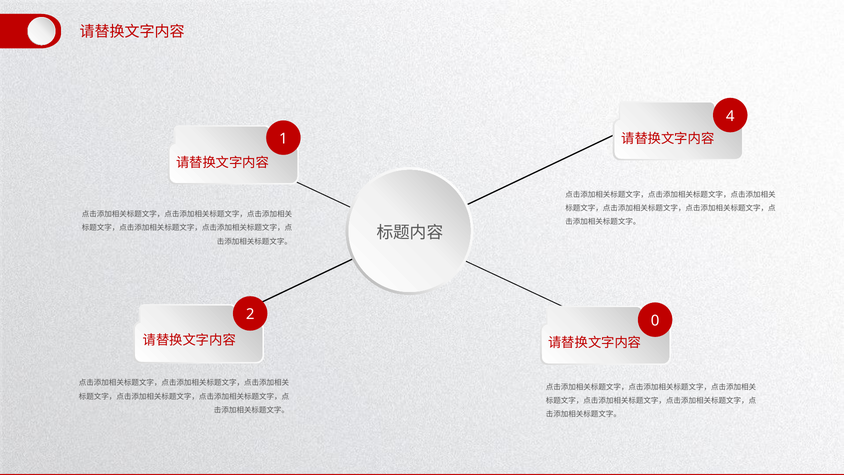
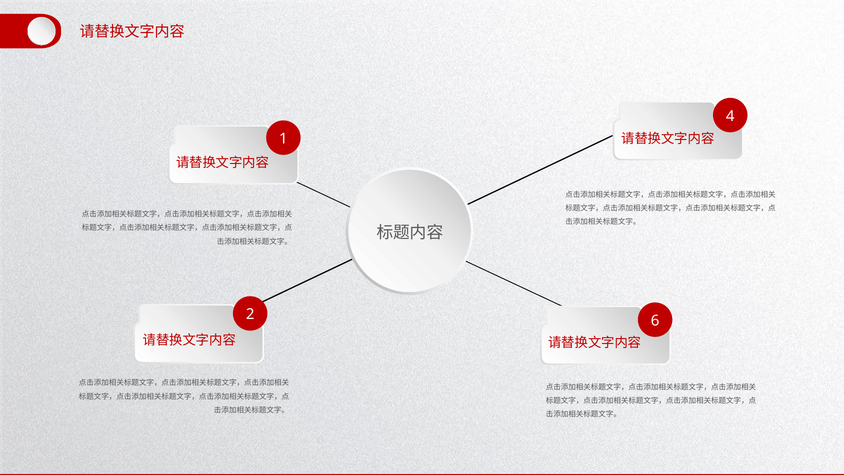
0: 0 -> 6 (655, 321)
